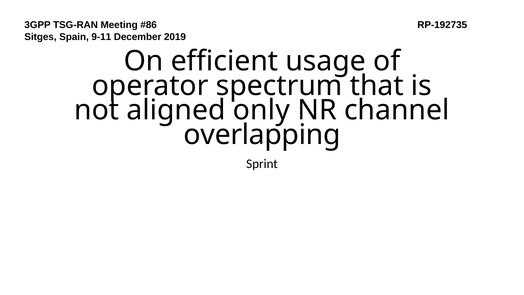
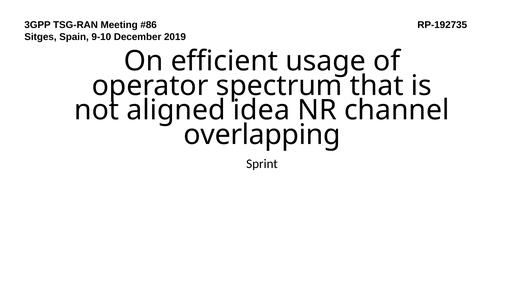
9-11: 9-11 -> 9-10 (101, 37)
only: only -> idea (261, 110)
